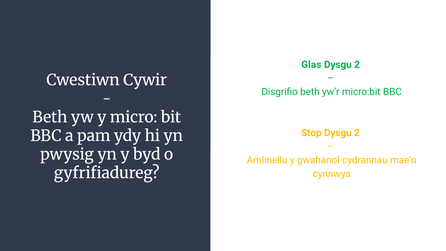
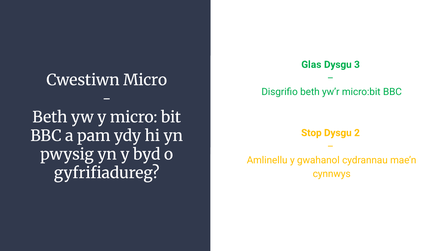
2: 2 -> 3 (357, 65)
Cwestiwn Cywir: Cywir -> Micro (145, 80)
